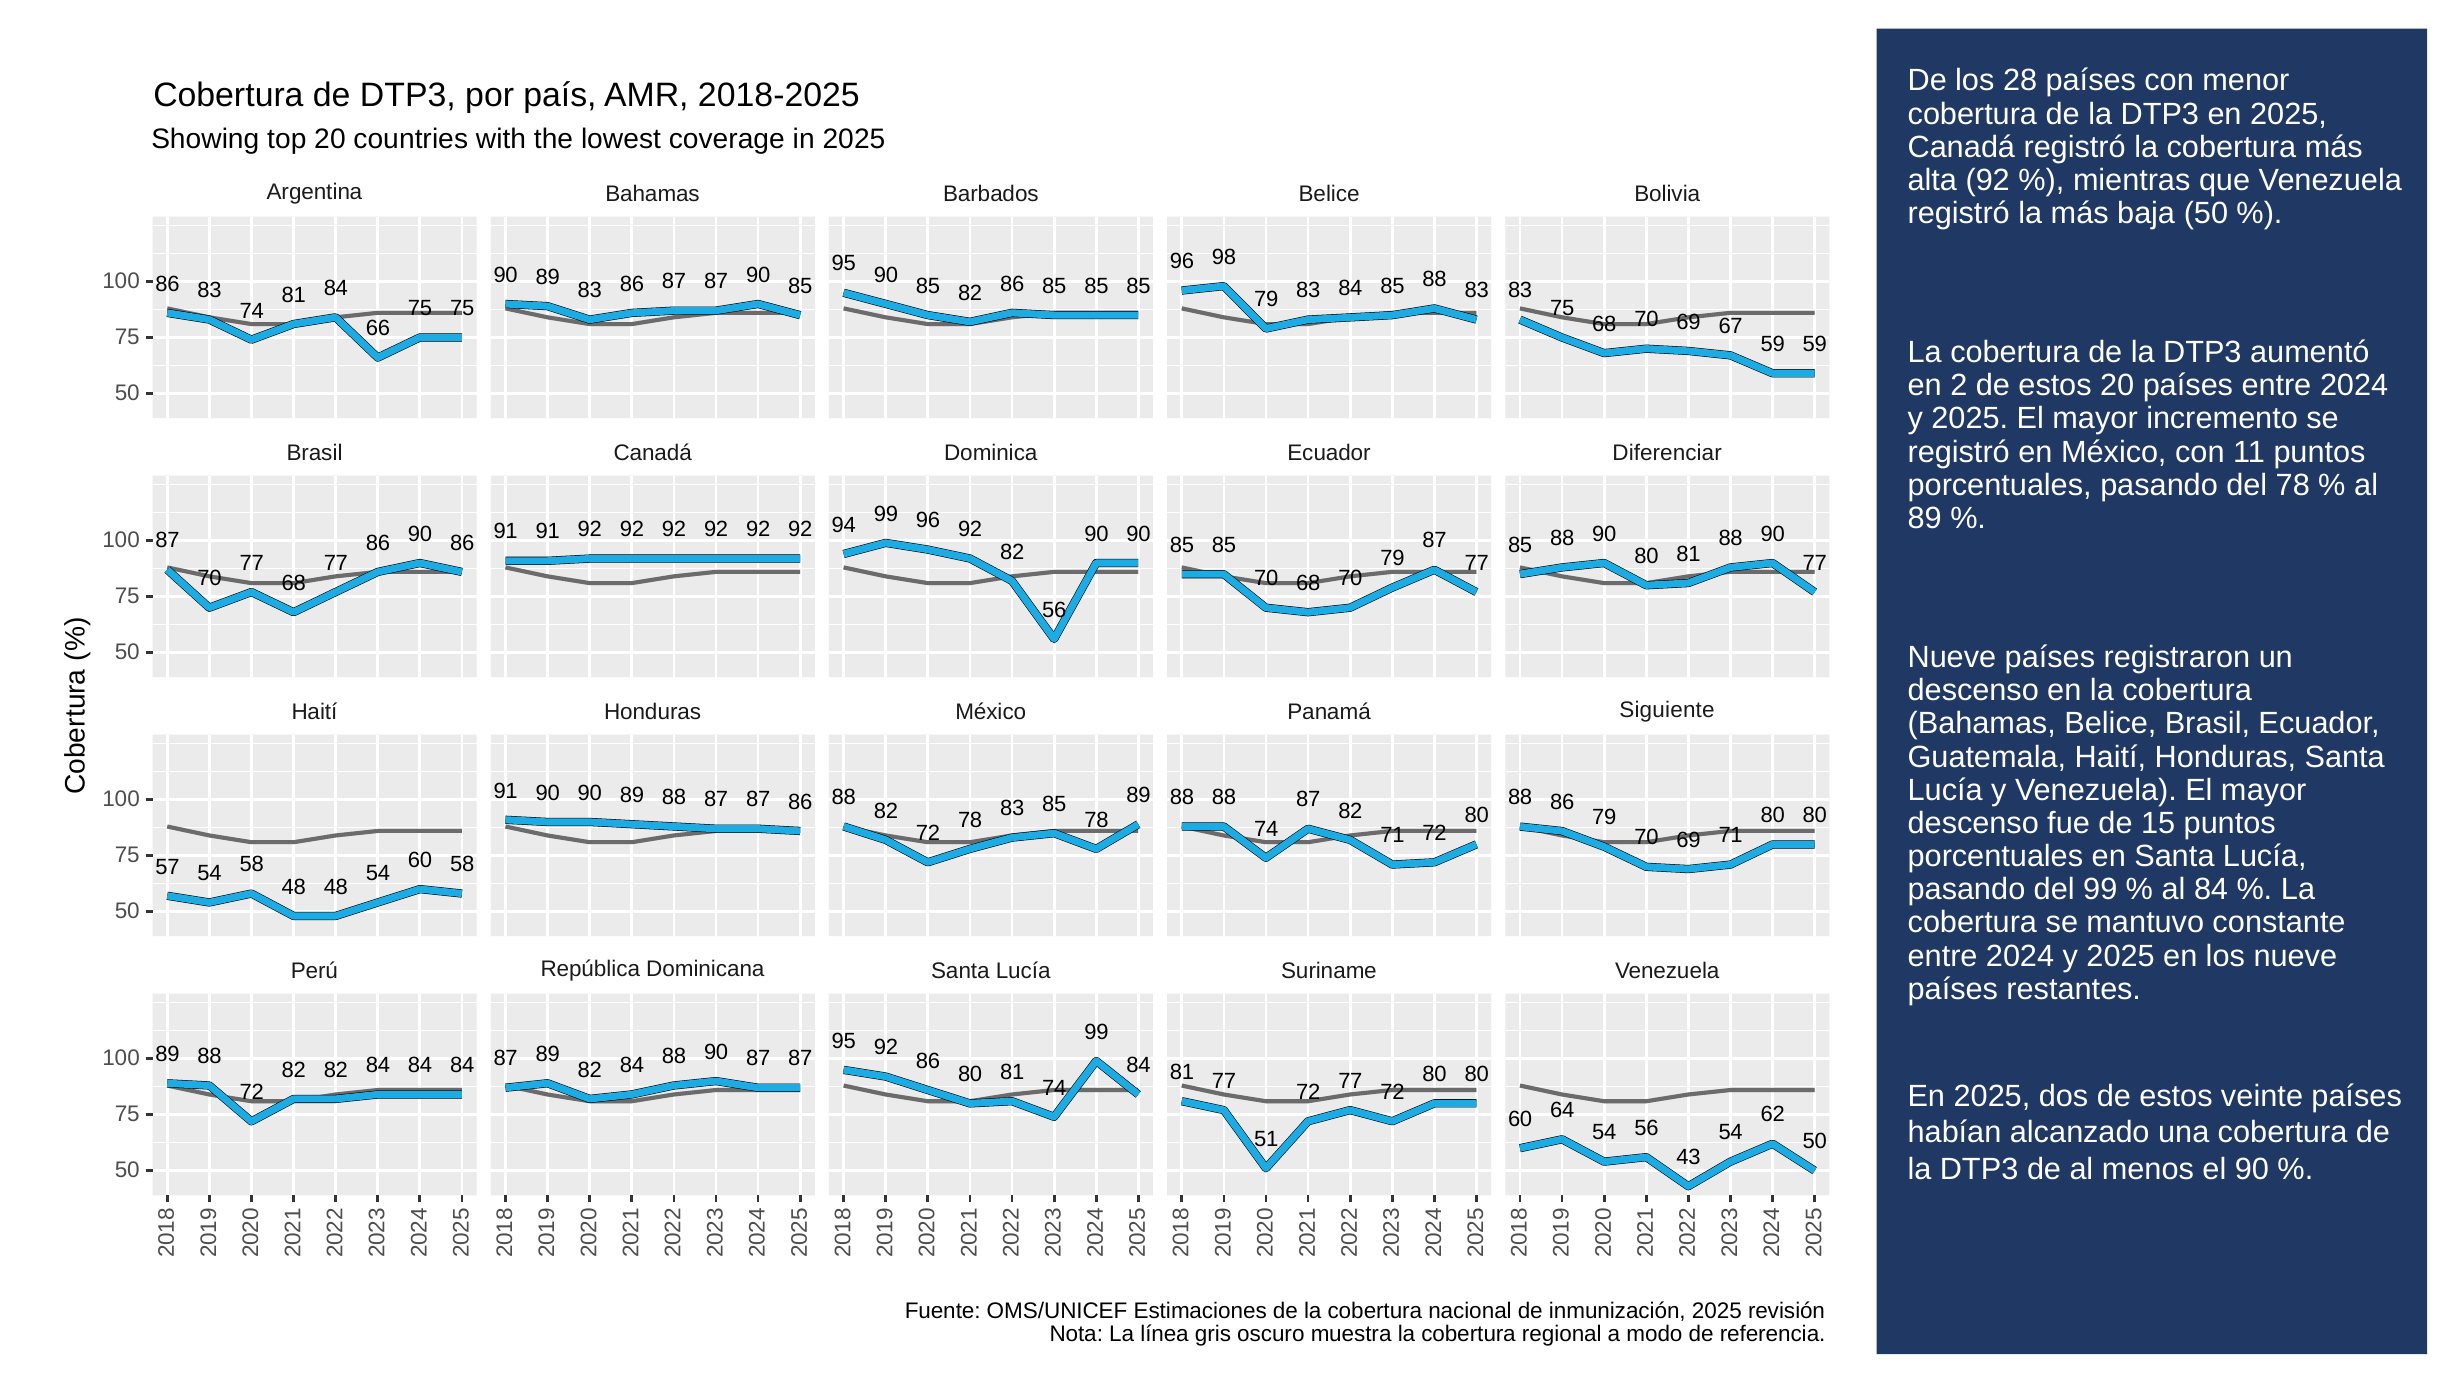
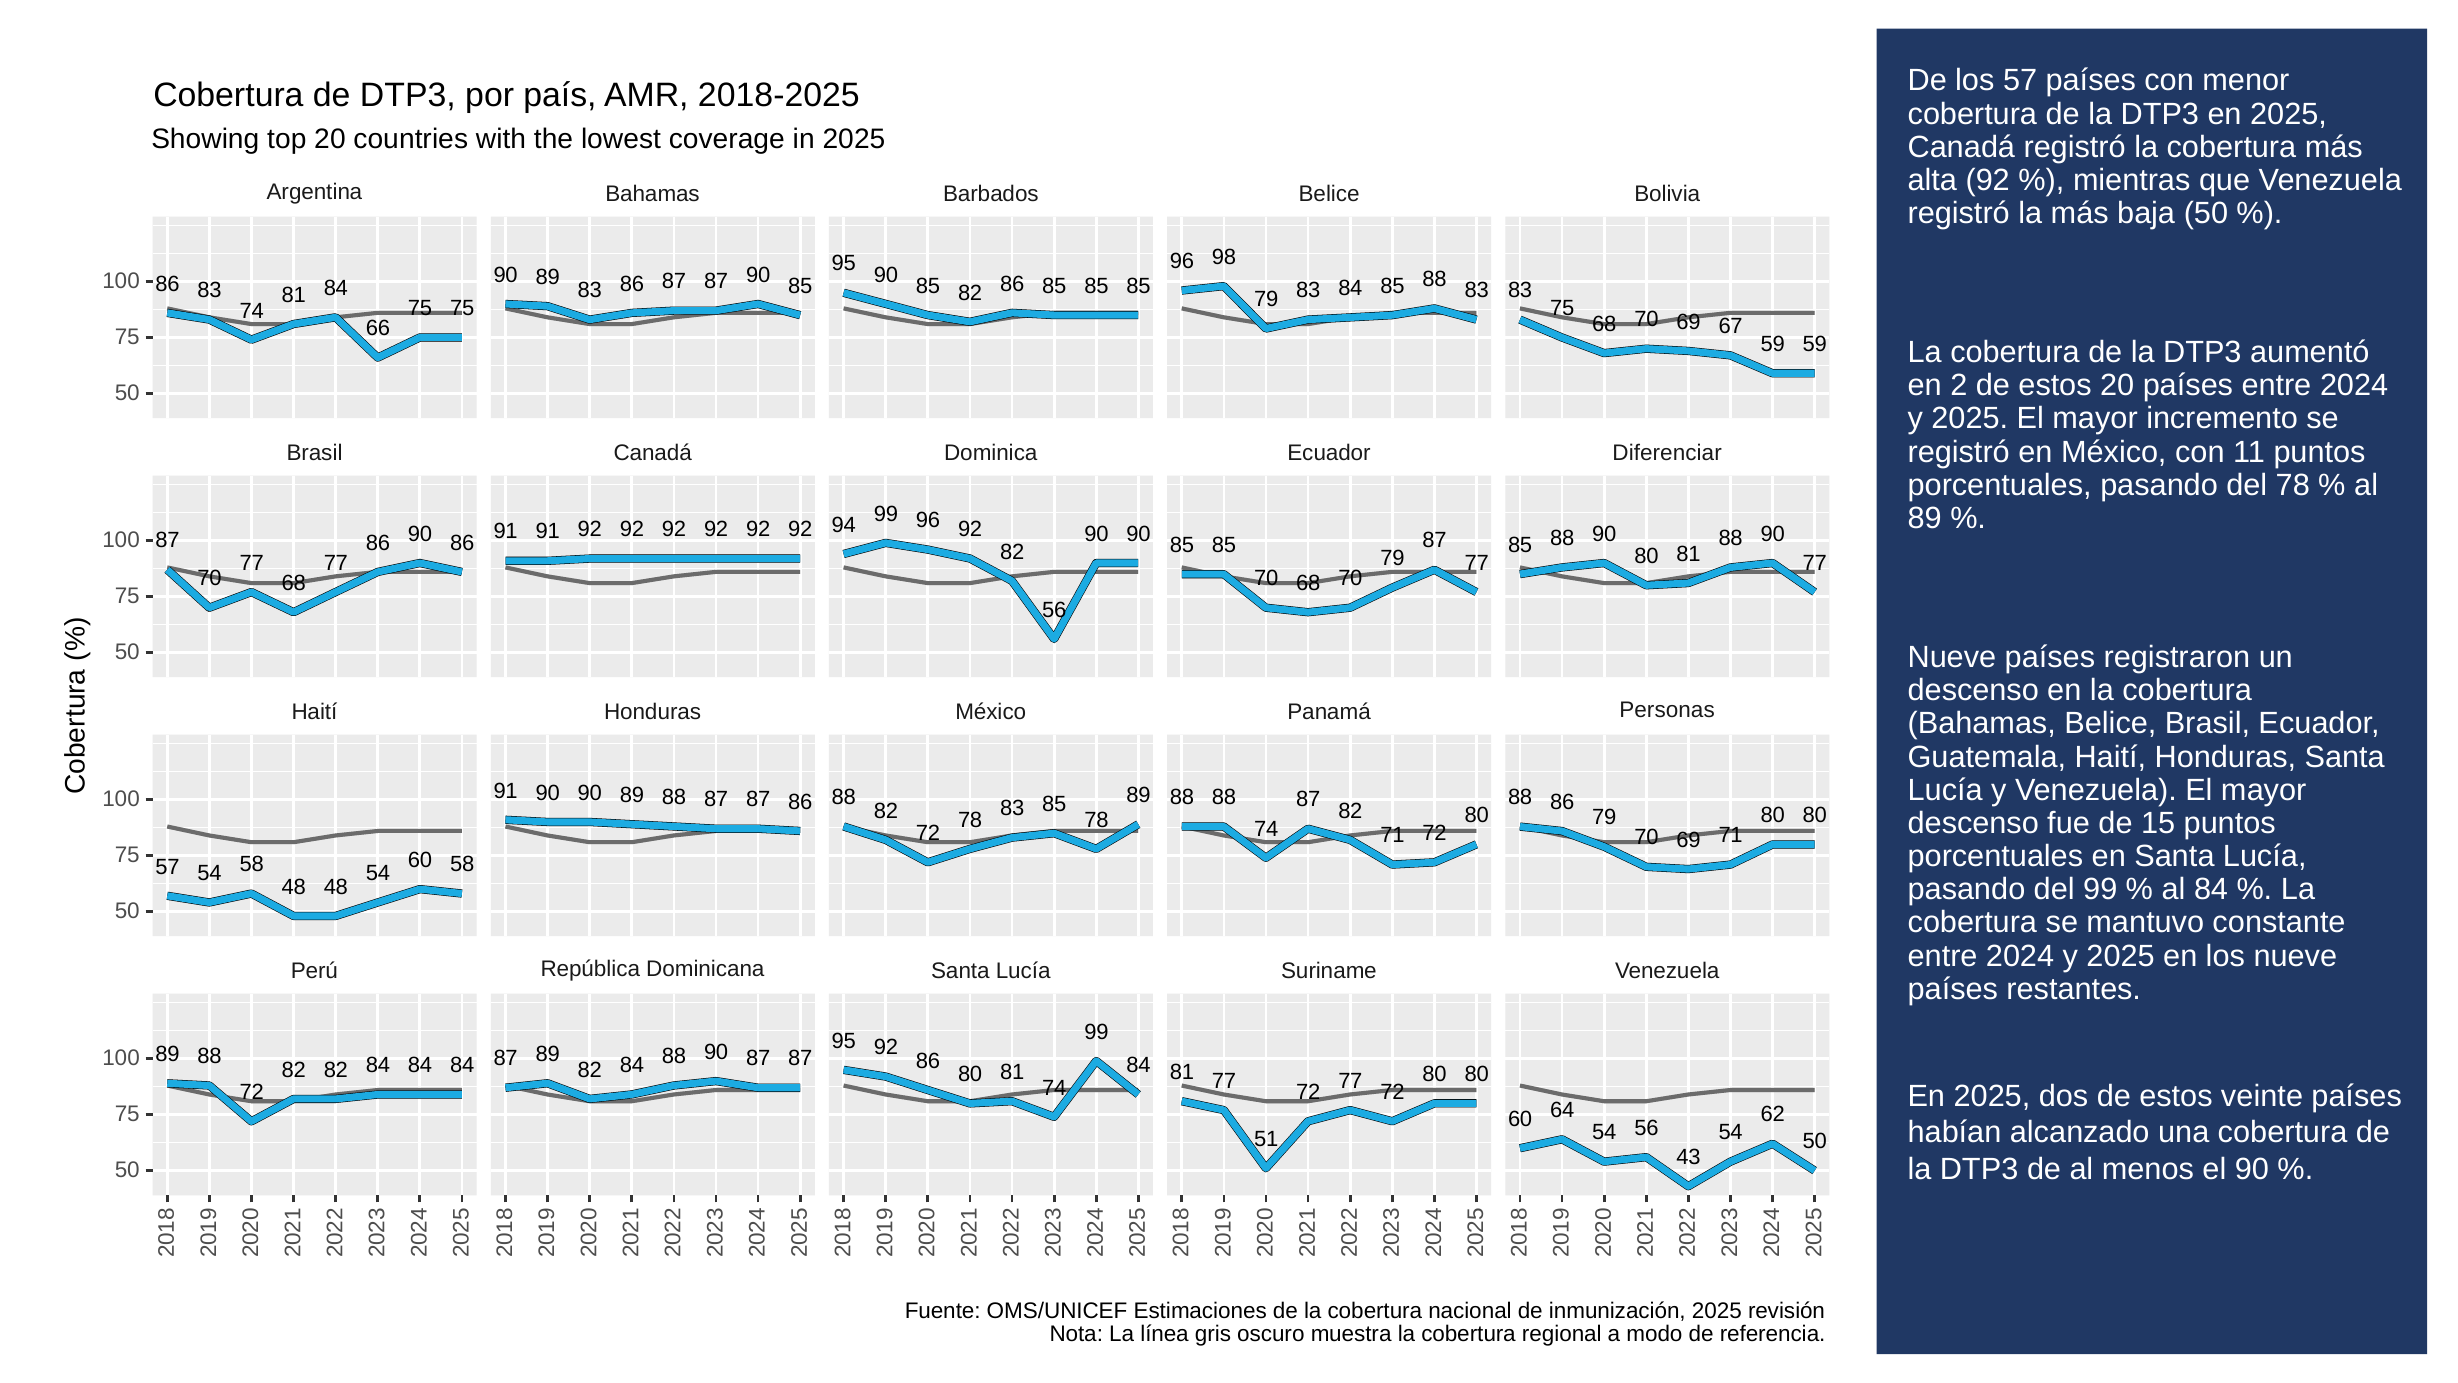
los 28: 28 -> 57 (2020, 81)
Siguiente: Siguiente -> Personas (1667, 710)
